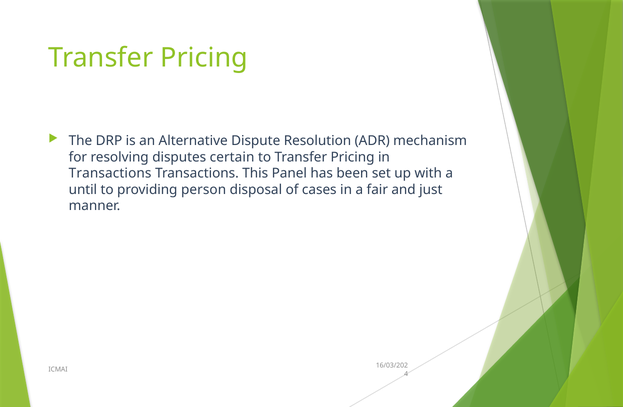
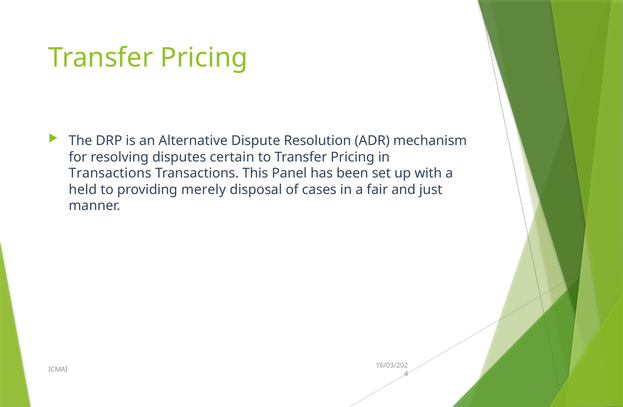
until: until -> held (83, 189)
person: person -> merely (204, 189)
